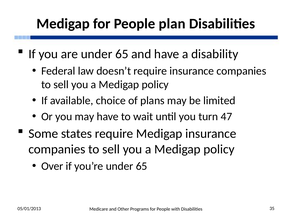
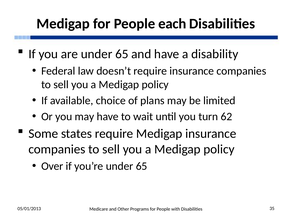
plan: plan -> each (172, 24)
47: 47 -> 62 (226, 117)
